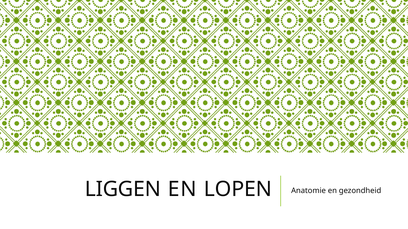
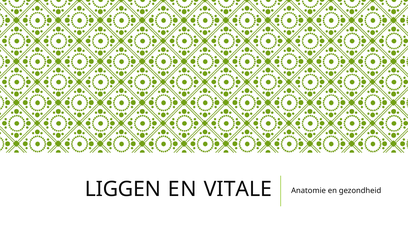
LOPEN: LOPEN -> VITALE (238, 190)
